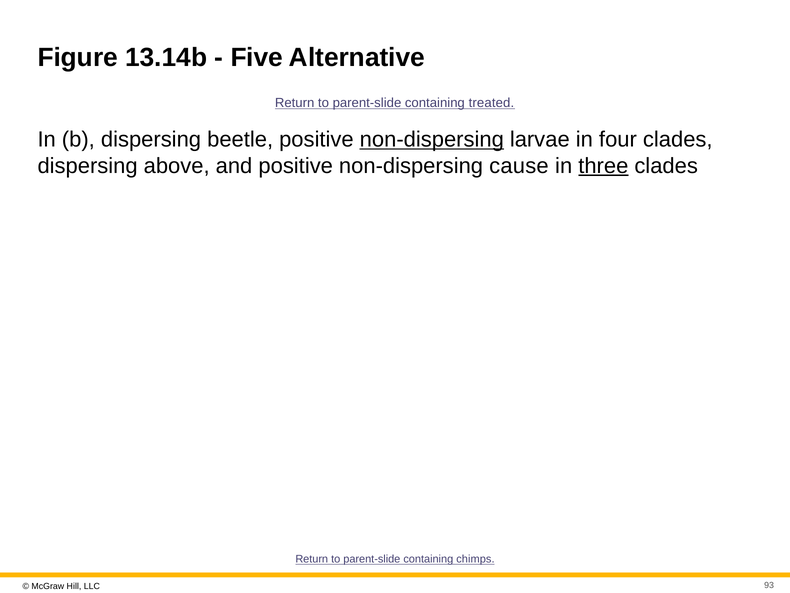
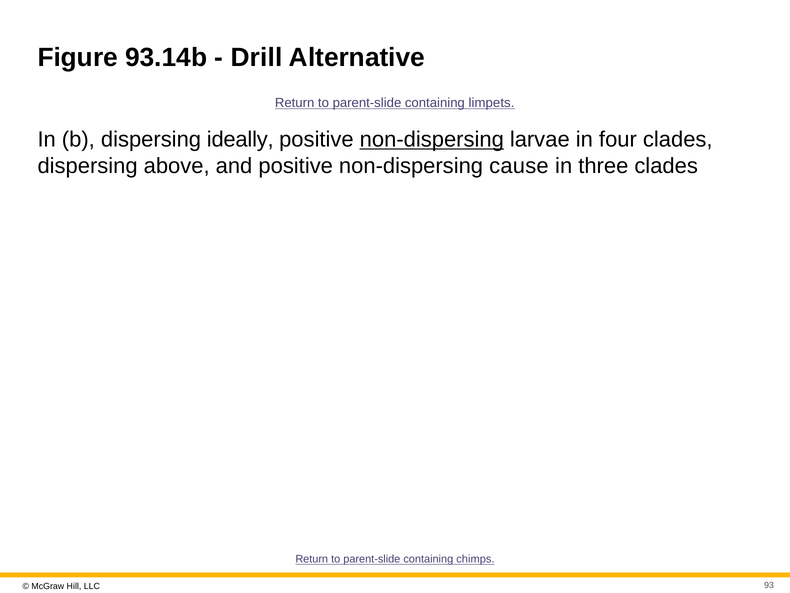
13.14b: 13.14b -> 93.14b (166, 57)
Five: Five -> Drill (256, 57)
treated: treated -> limpets (491, 103)
beetle: beetle -> ideally (240, 139)
three underline: present -> none (603, 166)
